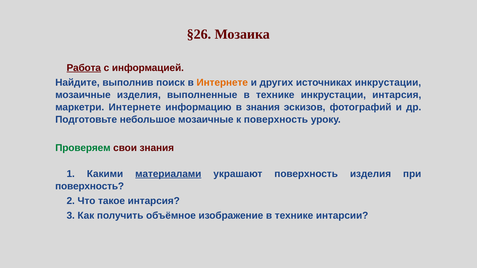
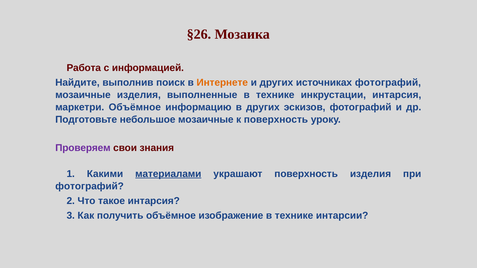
Работа underline: present -> none (84, 68)
источниках инкрустации: инкрустации -> фотографий (388, 83)
маркетри Интернете: Интернете -> Объёмное (135, 107)
в знания: знания -> других (263, 107)
Проверяем colour: green -> purple (83, 148)
поверхность: поверхность -> фотографий (90, 186)
